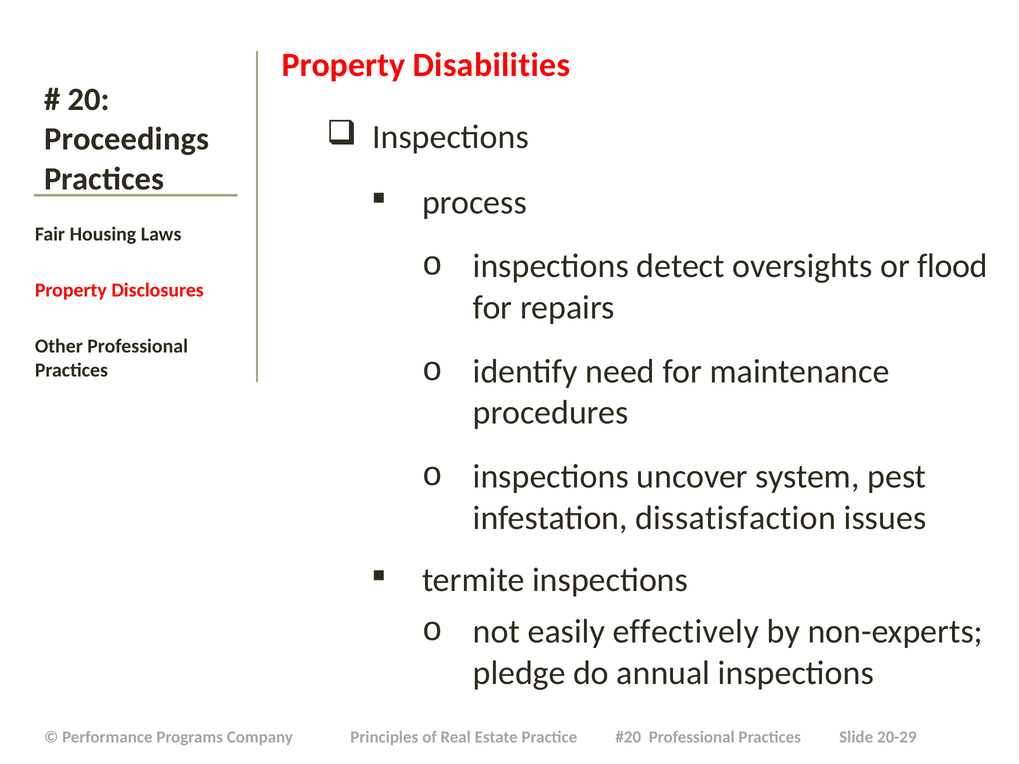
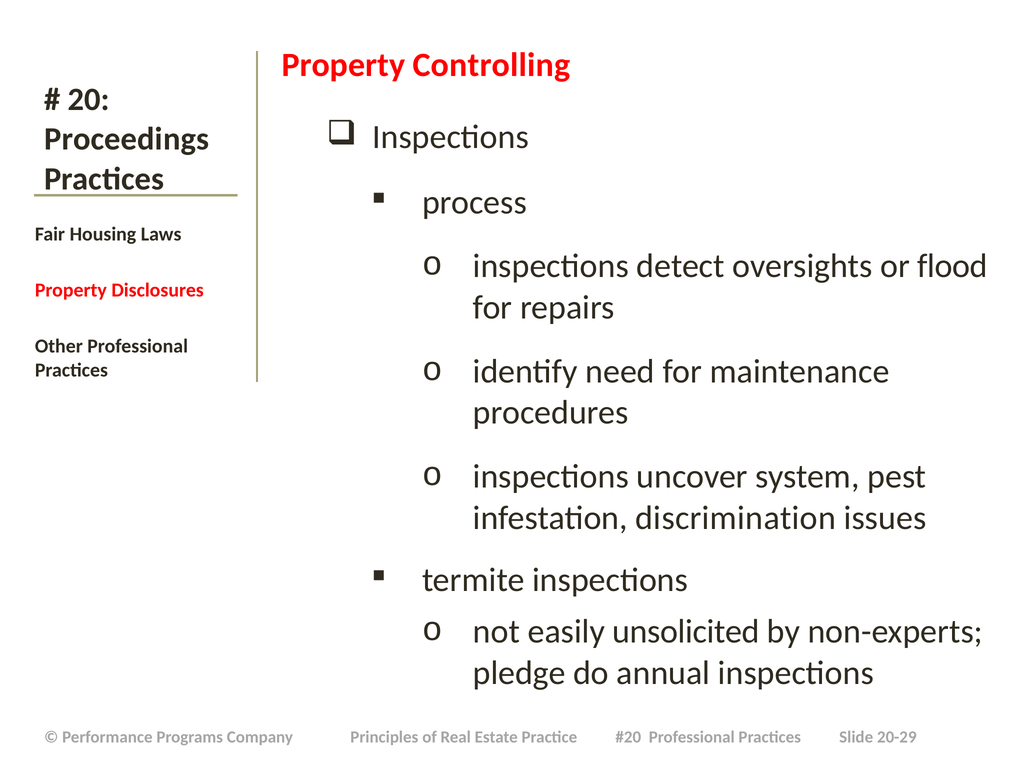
Disabilities: Disabilities -> Controlling (492, 65)
dissatisfaction: dissatisfaction -> discrimination (736, 518)
effectively: effectively -> unsolicited (686, 632)
